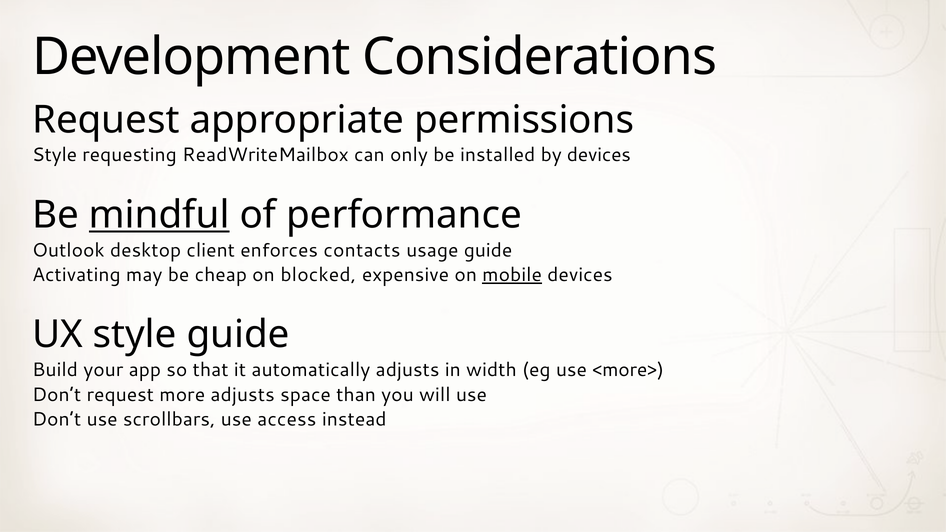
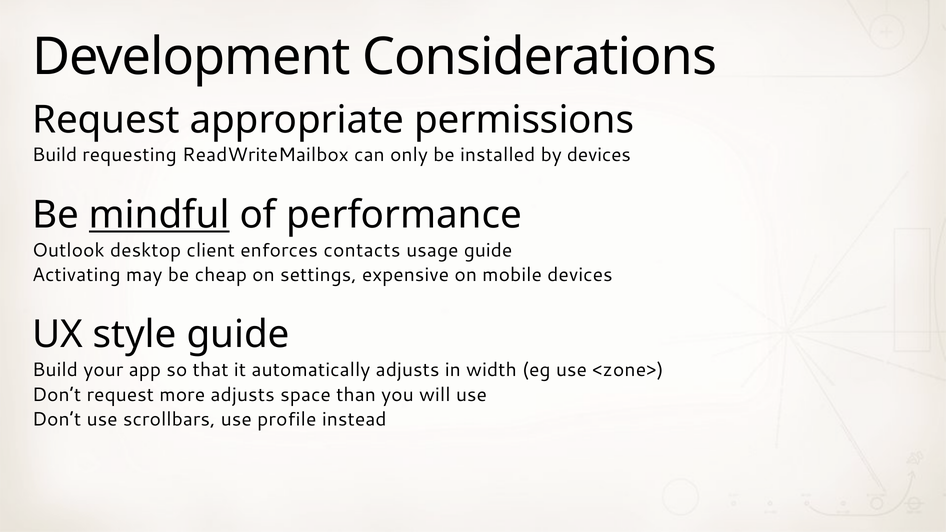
Style: Style -> Build (55, 155)
blocked: blocked -> settings (318, 275)
mobile underline: present -> none (512, 275)
<more>: <more> -> <zone> (628, 370)
access: access -> profile (287, 419)
